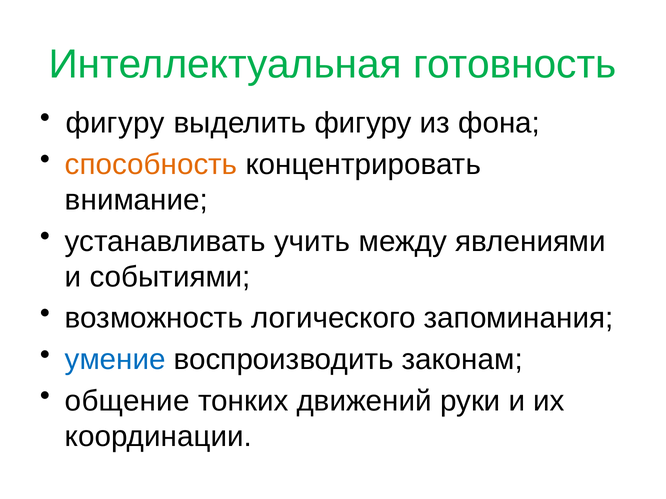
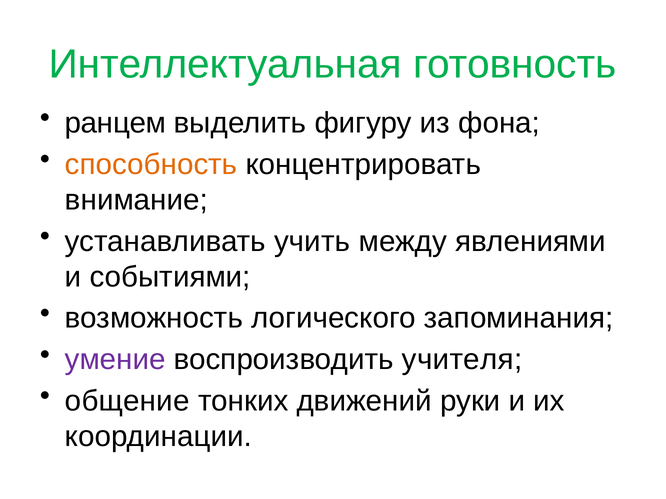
фигуру: фигуру -> ранцем (115, 123)
умение colour: blue -> purple (115, 360)
законам: законам -> учителя (462, 360)
